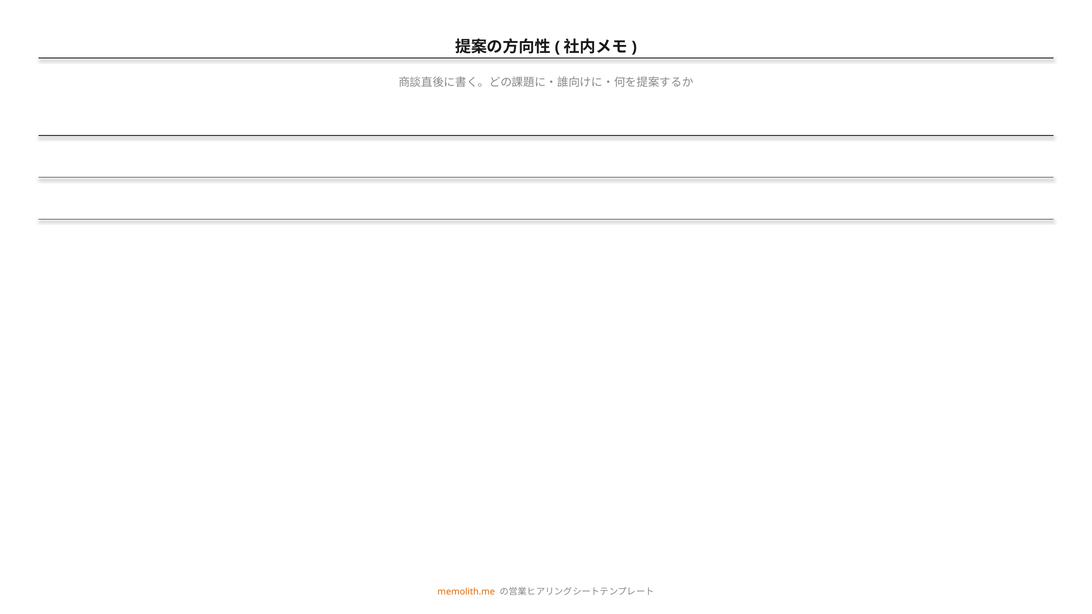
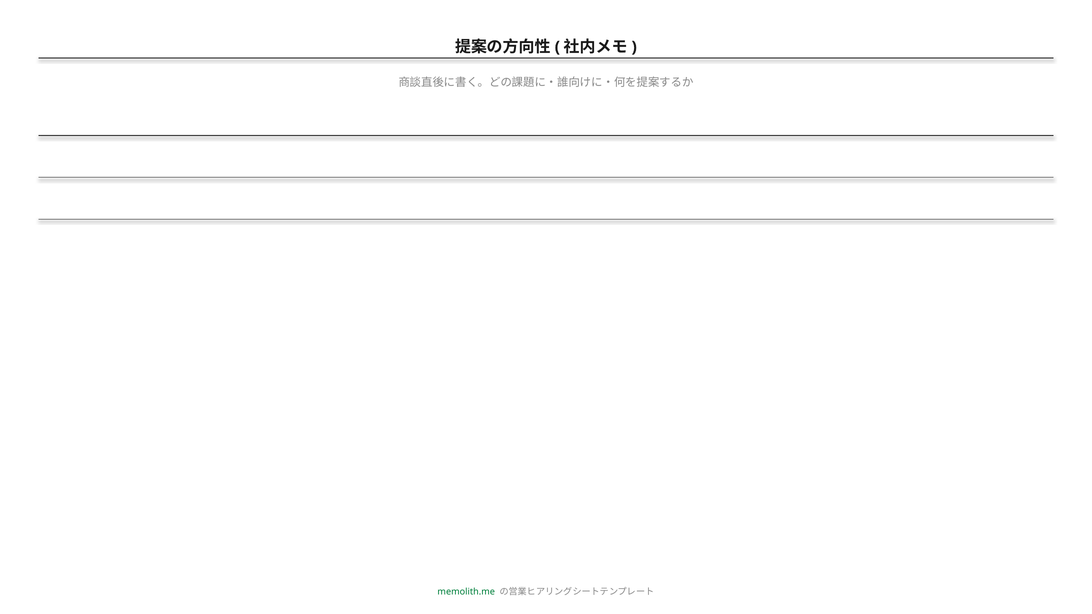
memolith.me colour: orange -> green (466, 592)
